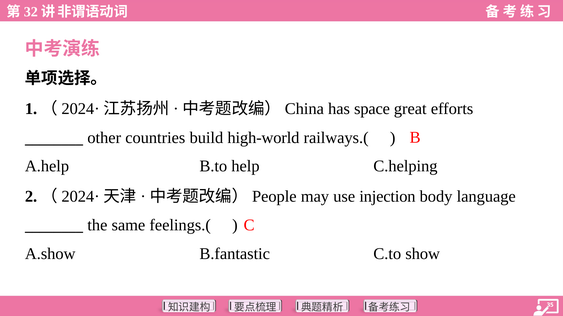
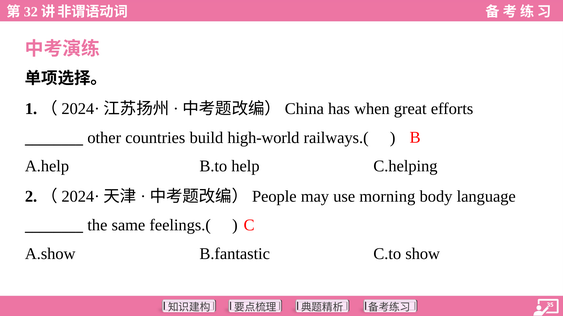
space: space -> when (372, 109)
injection: injection -> morning (387, 197)
